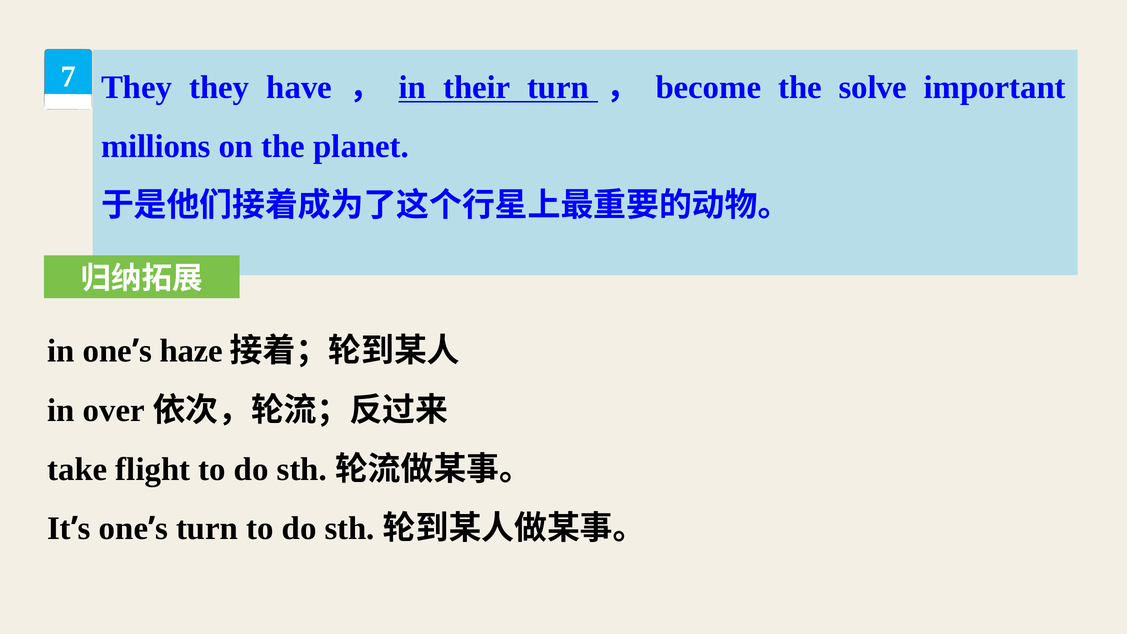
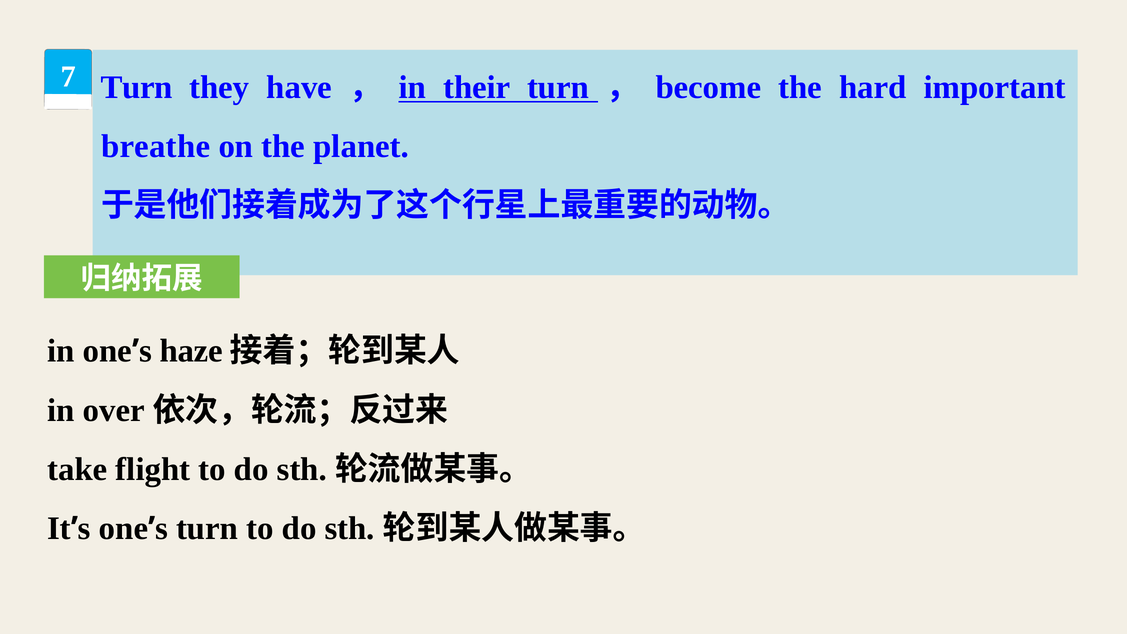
7 They: They -> Turn (137, 87)
solve: solve -> hard (873, 87)
millions: millions -> breathe (156, 146)
